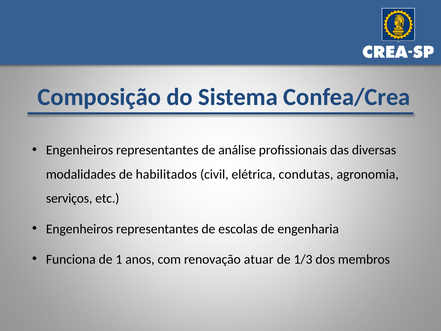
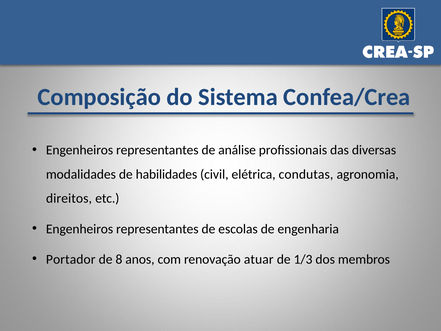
habilitados: habilitados -> habilidades (166, 174)
serviços: serviços -> direitos (69, 198)
Funciona: Funciona -> Portador (71, 259)
1: 1 -> 8 (119, 259)
